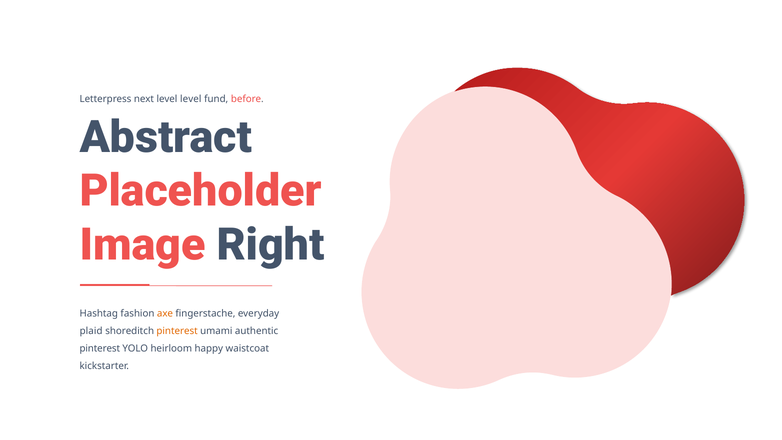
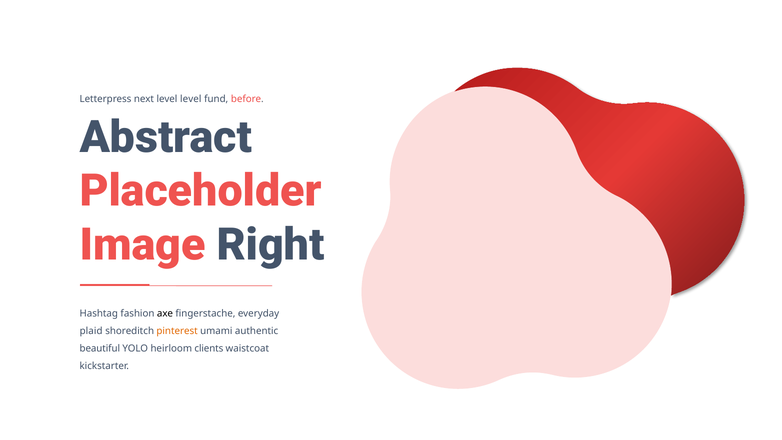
axe colour: orange -> black (165, 313)
pinterest: pinterest -> beautiful (100, 348)
happy: happy -> clients (209, 348)
